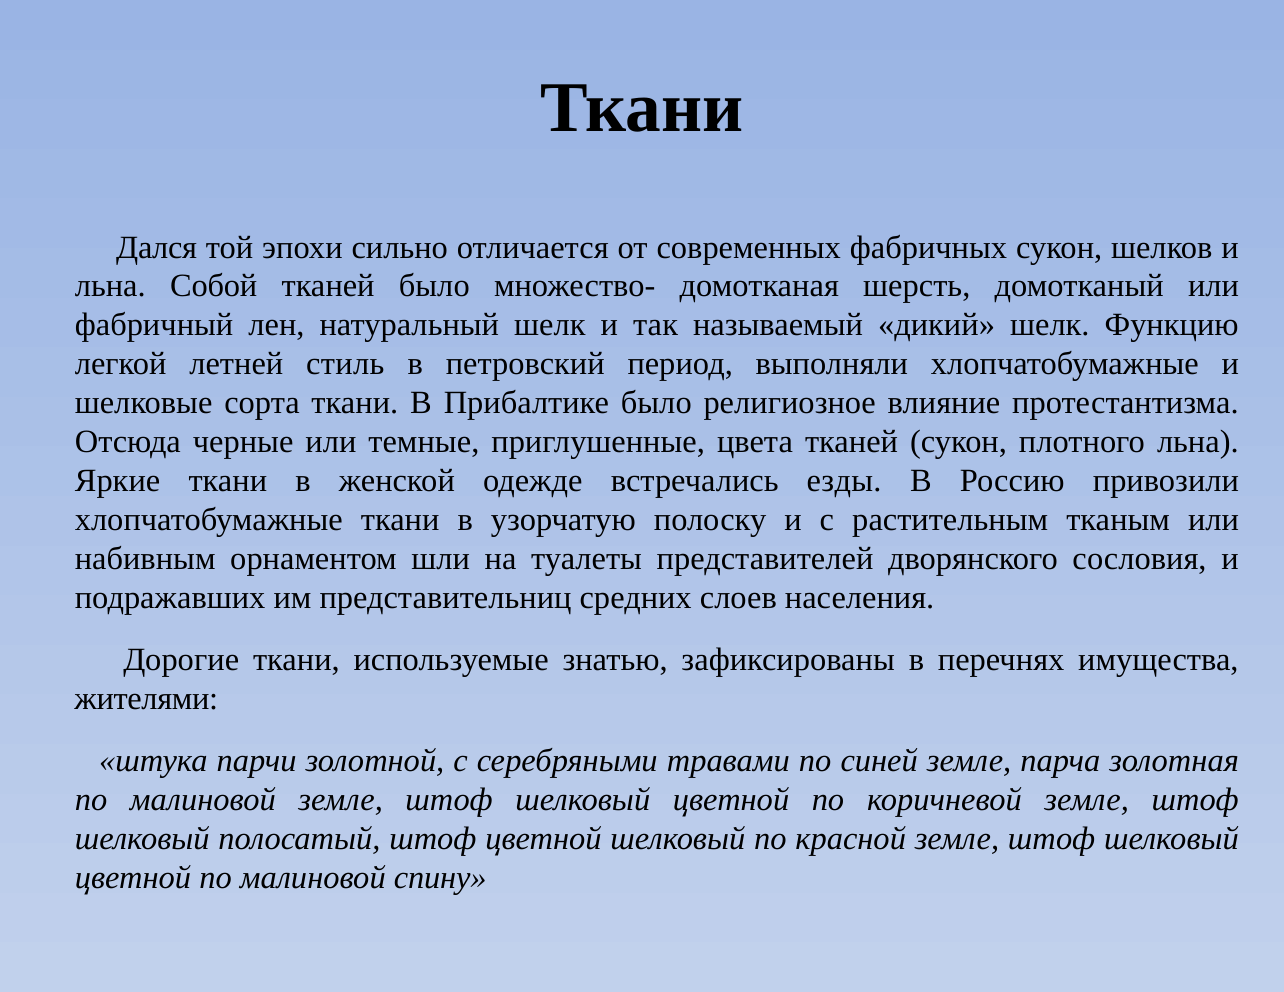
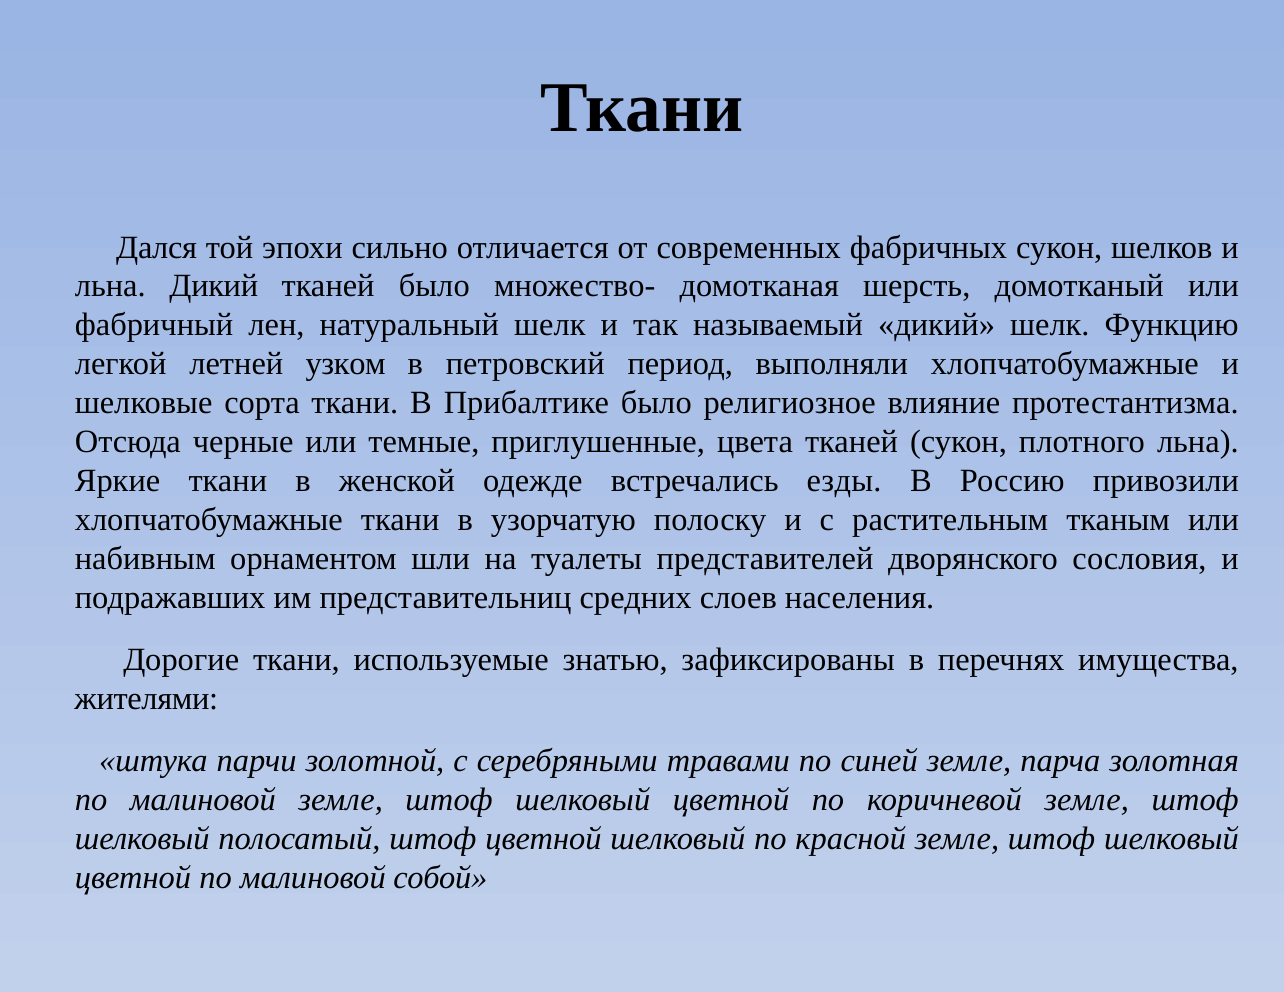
льна Собой: Собой -> Дикий (214, 286)
стиль: стиль -> узком (346, 364)
спину: спину -> собой (440, 878)
